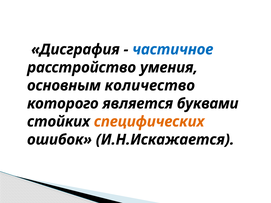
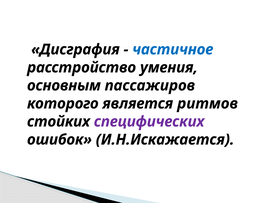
количество: количество -> пассажиров (150, 86)
буквами: буквами -> ритмов (208, 104)
специфических colour: orange -> purple (149, 122)
